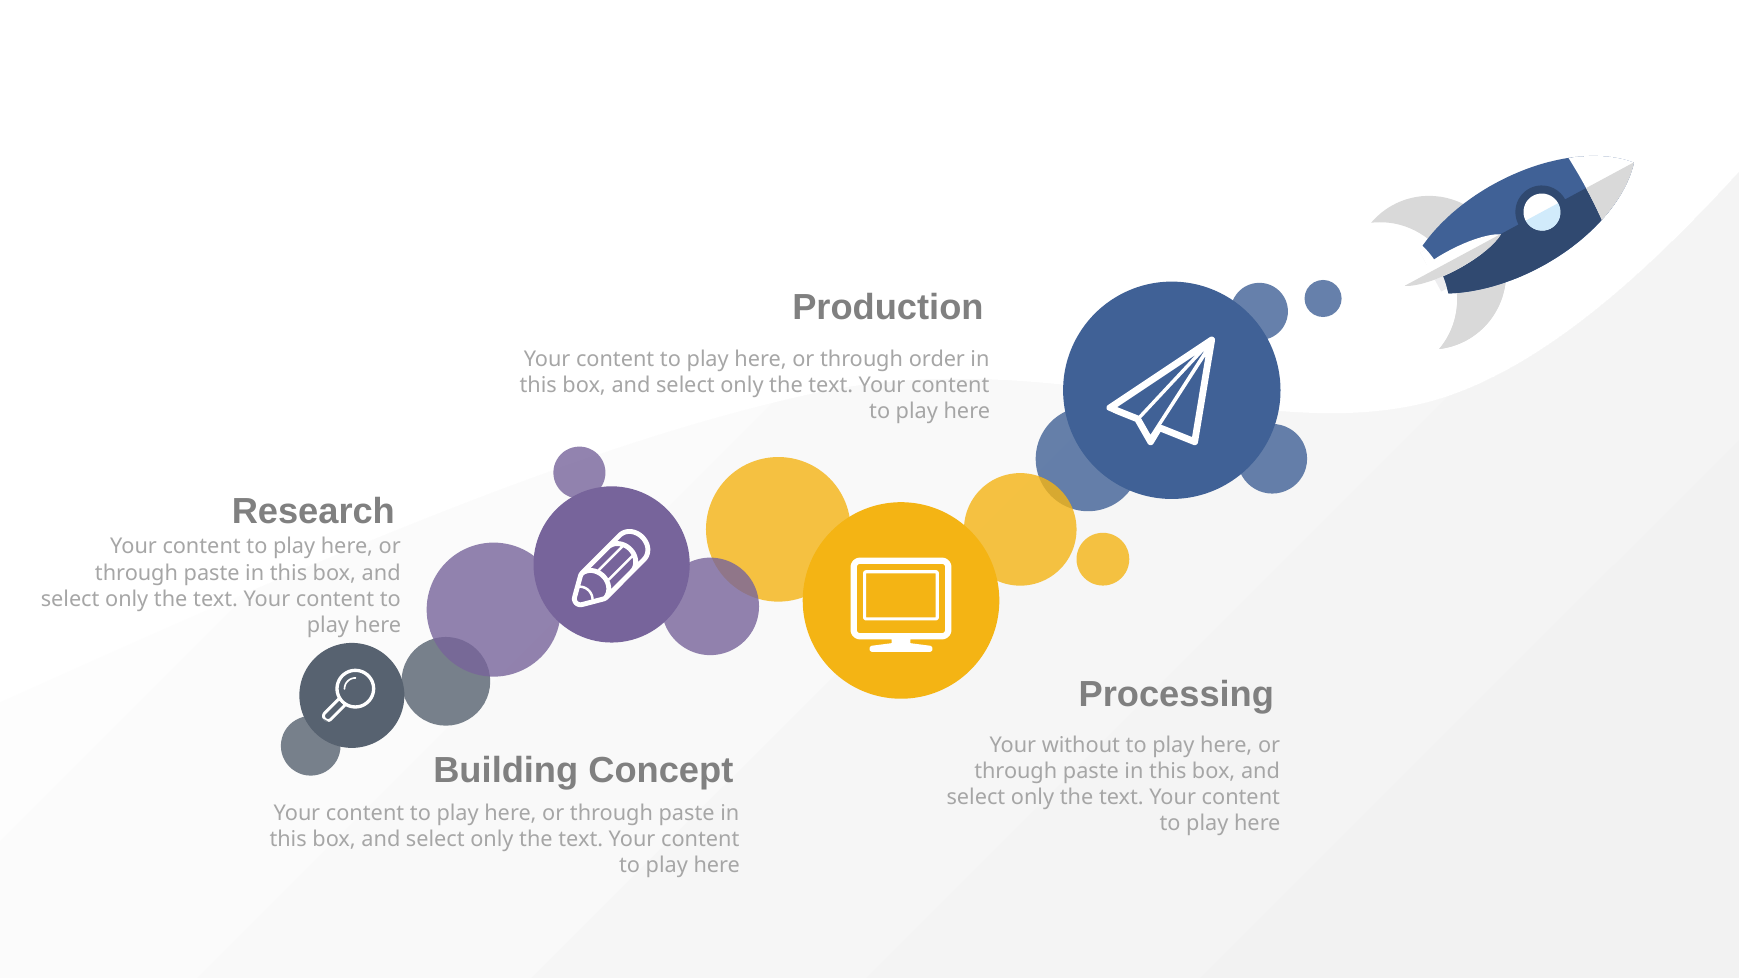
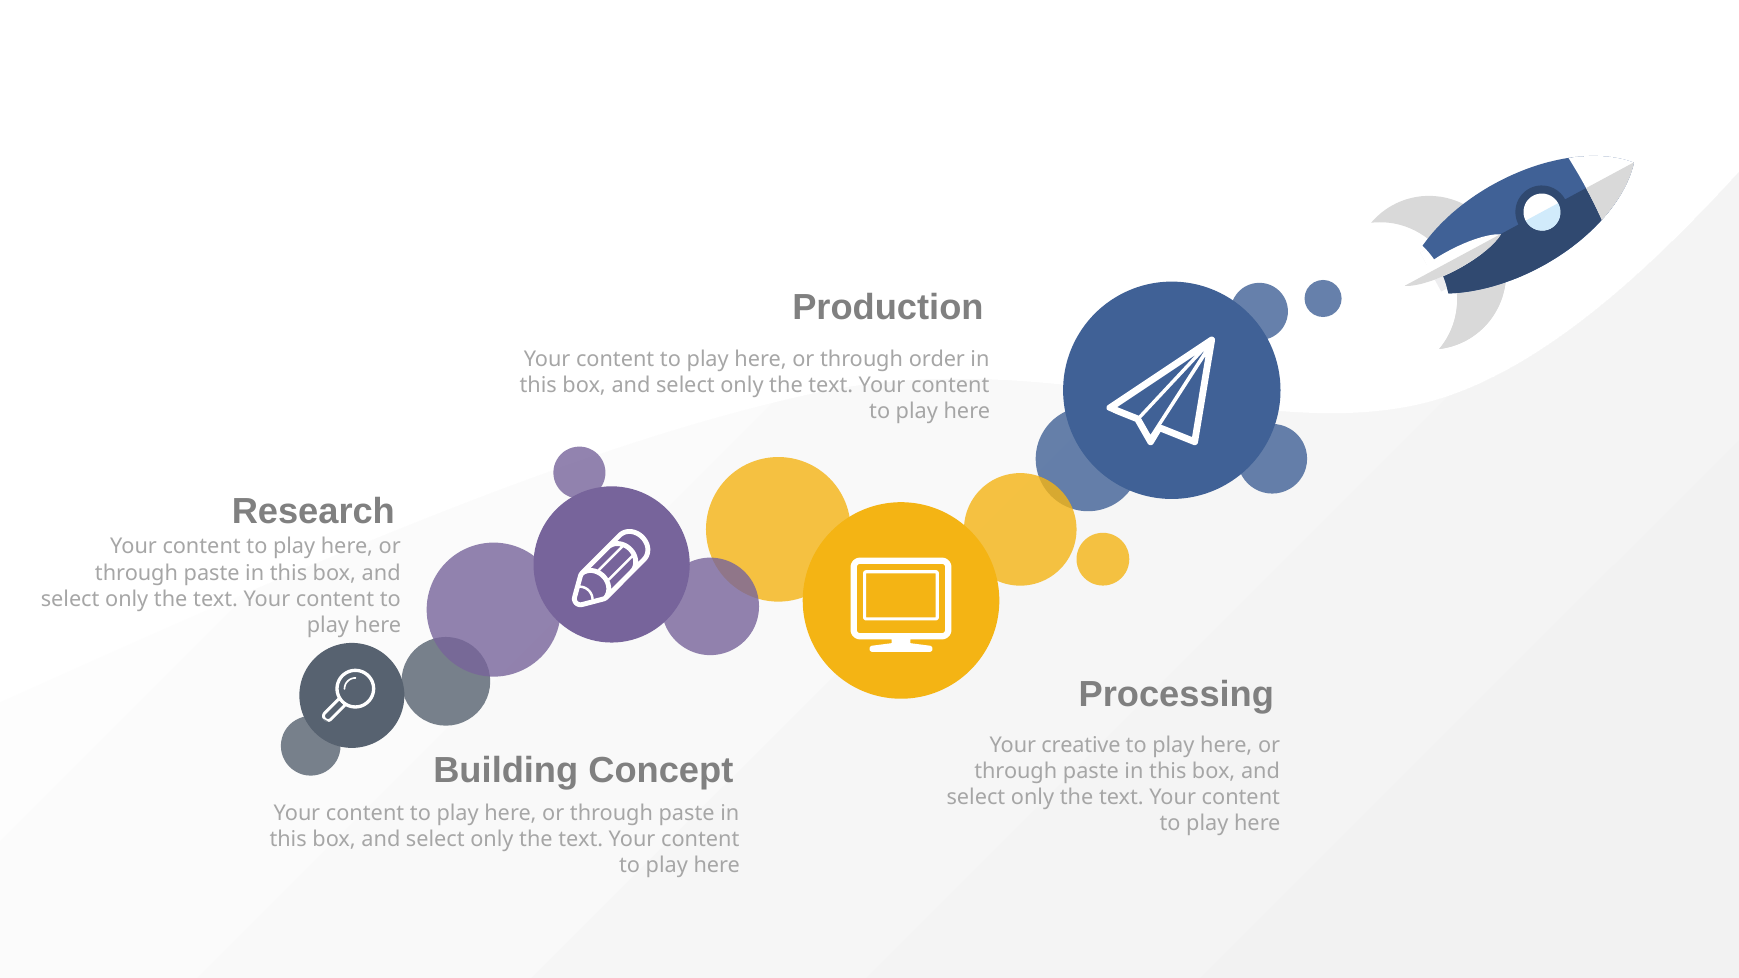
without: without -> creative (1081, 746)
